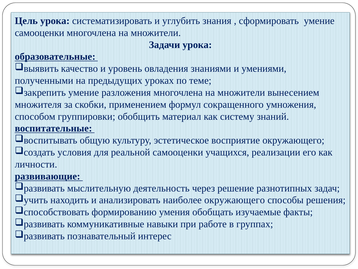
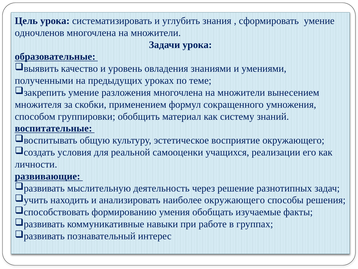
самооценки: самооценки -> одночленов (39, 33)
